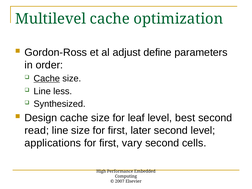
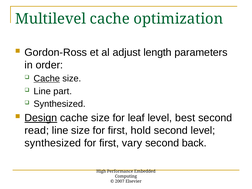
define: define -> length (158, 52)
less: less -> part (63, 91)
Design underline: none -> present (41, 118)
later: later -> hold (141, 130)
applications: applications -> synthesized (53, 143)
cells: cells -> back (194, 143)
